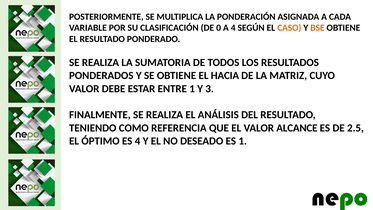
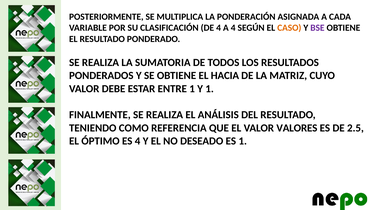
DE 0: 0 -> 4 (219, 28)
BSE colour: orange -> purple (317, 28)
Y 3: 3 -> 1 (210, 89)
ALCANCE: ALCANCE -> VALORES (297, 128)
